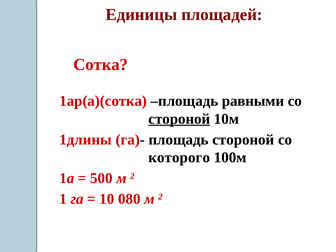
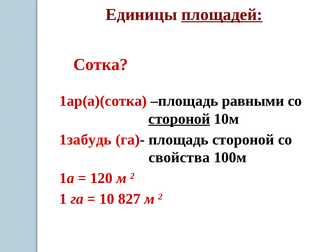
площадей underline: none -> present (222, 15)
1длины: 1длины -> 1забудь (86, 140)
которого: которого -> свойства (179, 158)
500: 500 -> 120 (101, 178)
080: 080 -> 827 (129, 199)
